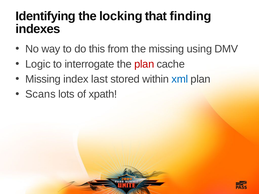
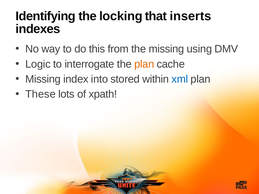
finding: finding -> inserts (191, 16)
plan colour: red -> orange (144, 64)
last: last -> into (100, 79)
Scans: Scans -> These (40, 94)
